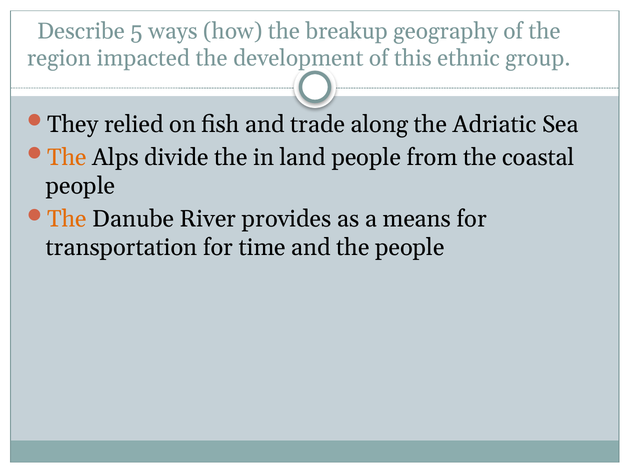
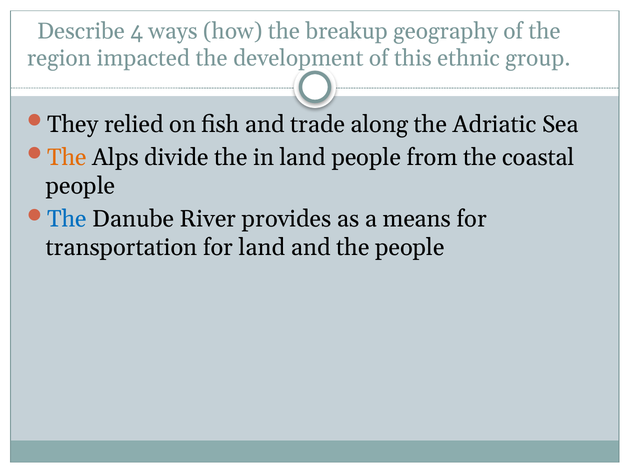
5: 5 -> 4 (137, 31)
The colour: orange -> blue (67, 219)
for time: time -> land (262, 247)
